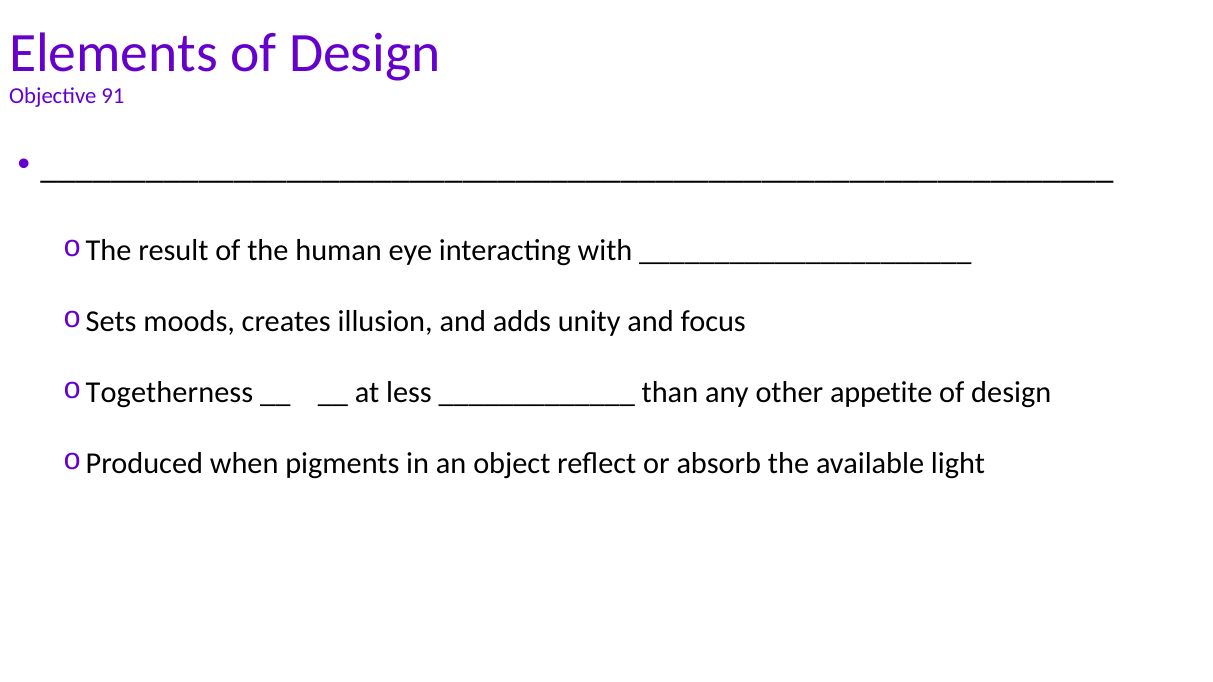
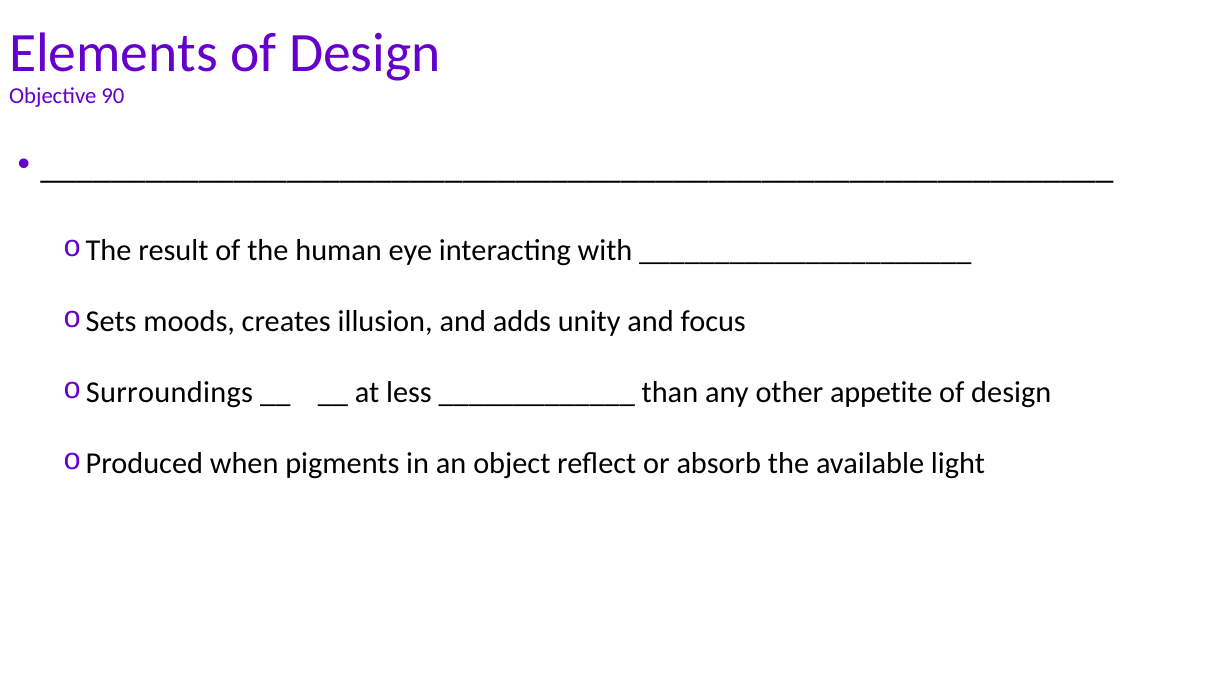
91: 91 -> 90 (113, 96)
Togetherness: Togetherness -> Surroundings (169, 393)
